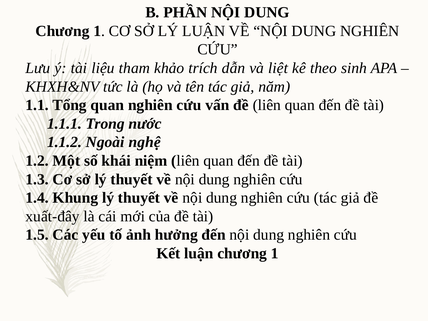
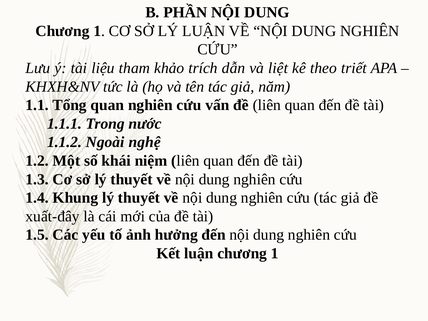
sinh: sinh -> triết (354, 68)
